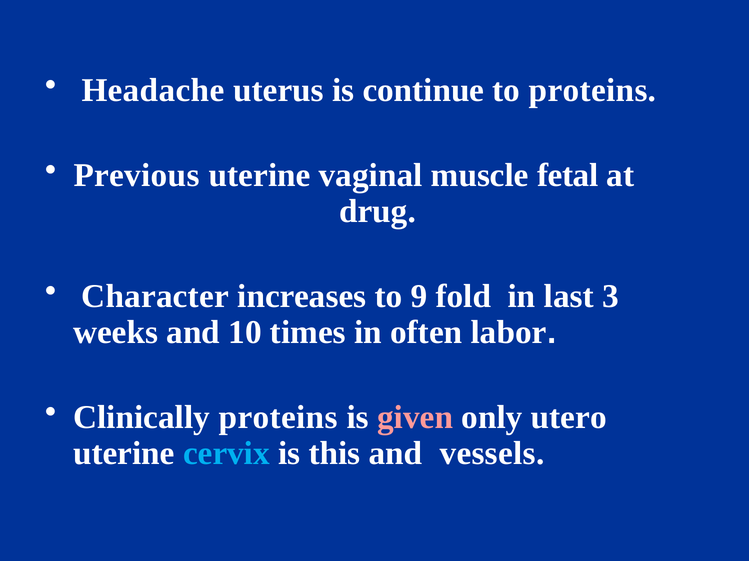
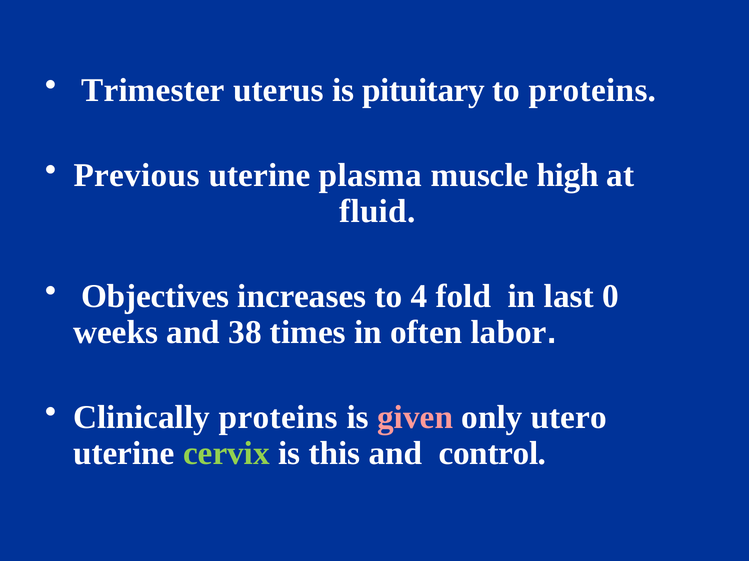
Headache: Headache -> Trimester (153, 90)
continue: continue -> pituitary (424, 90)
vaginal: vaginal -> plasma (370, 175)
fetal: fetal -> high (568, 175)
drug: drug -> fluid (377, 211)
Character: Character -> Objectives (155, 297)
9: 9 -> 4 (419, 297)
3: 3 -> 0 (610, 297)
10: 10 -> 38 (245, 333)
cervix colour: light blue -> light green (226, 454)
vessels: vessels -> control (492, 454)
